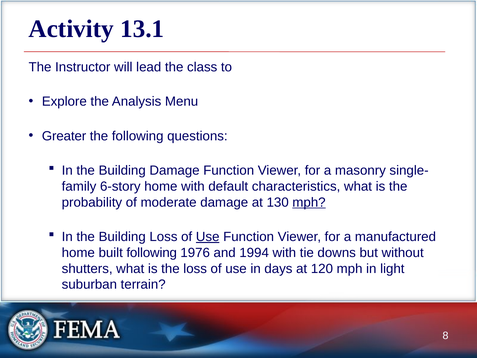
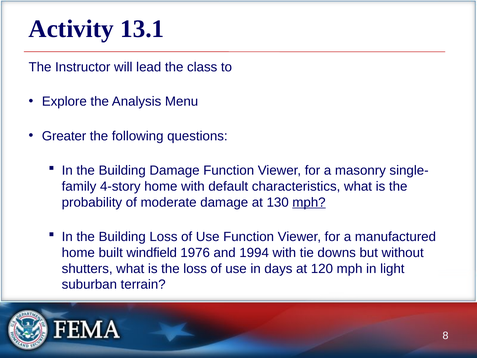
6-story: 6-story -> 4-story (120, 186)
Use underline: present -> none (208, 237)
built following: following -> windfield (152, 253)
